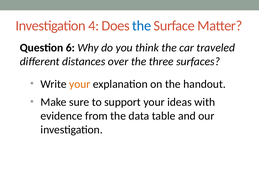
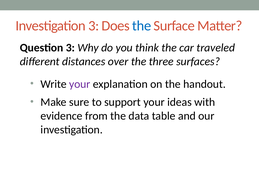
Investigation 4: 4 -> 3 (94, 26)
Question 6: 6 -> 3 (70, 48)
your colour: orange -> purple (80, 84)
